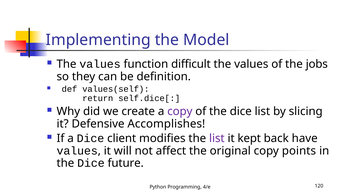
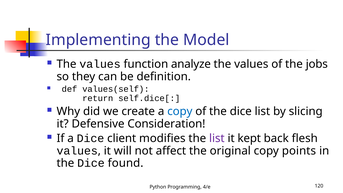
difficult: difficult -> analyze (191, 64)
copy colour: purple -> blue (180, 111)
Accomplishes: Accomplishes -> Consideration (166, 124)
have: have -> flesh (305, 138)
future: future -> found (126, 163)
